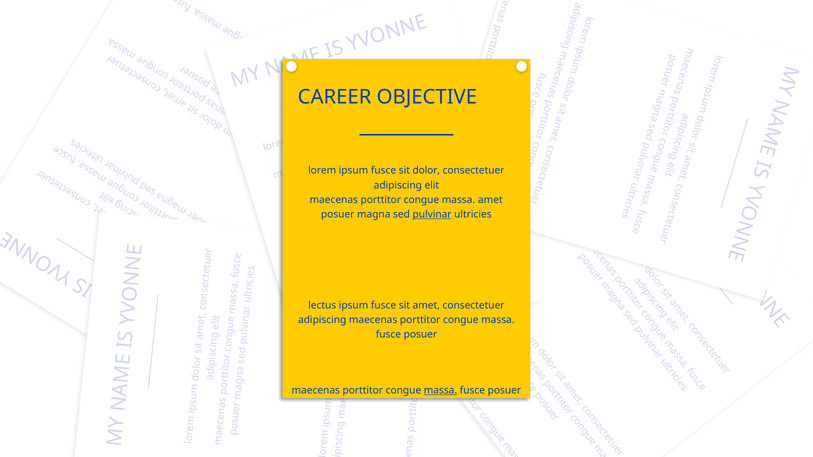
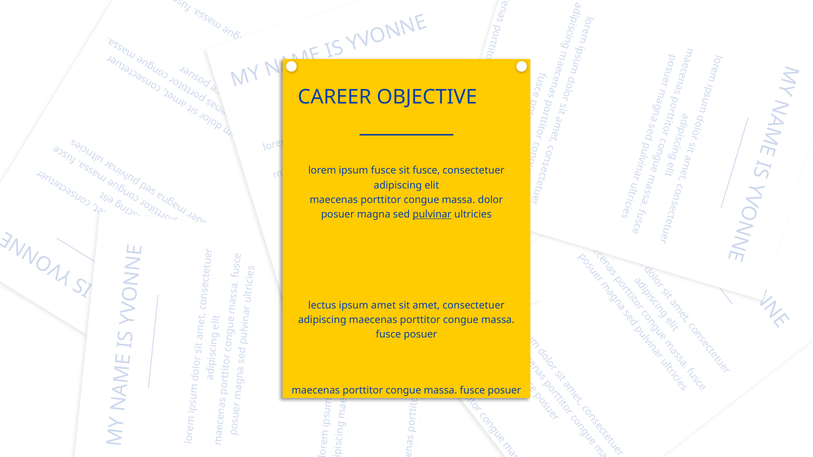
sit dolor: dolor -> fusce (426, 171)
massa amet: amet -> dolor (490, 200)
fusce: fusce -> amet (384, 305)
massa underline: present -> none (440, 391)
